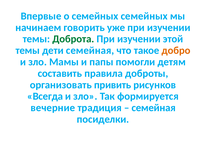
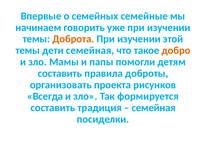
семейных семейных: семейных -> семейные (144, 16)
Доброта colour: green -> orange (73, 39)
привить: привить -> проекта (113, 85)
вечерние: вечерние -> составить (53, 107)
